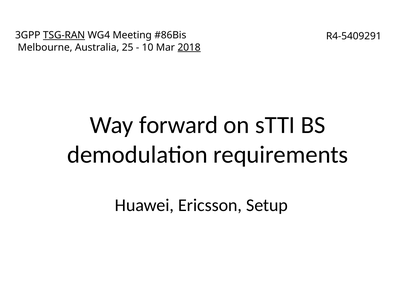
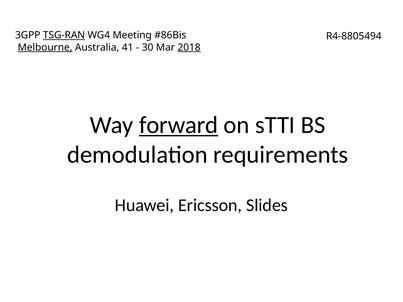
R4-5409291: R4-5409291 -> R4-8805494 (354, 36)
Melbourne underline: none -> present (45, 47)
25: 25 -> 41 (128, 47)
10: 10 -> 30 (148, 47)
forward underline: none -> present (179, 125)
Setup: Setup -> Slides (267, 205)
